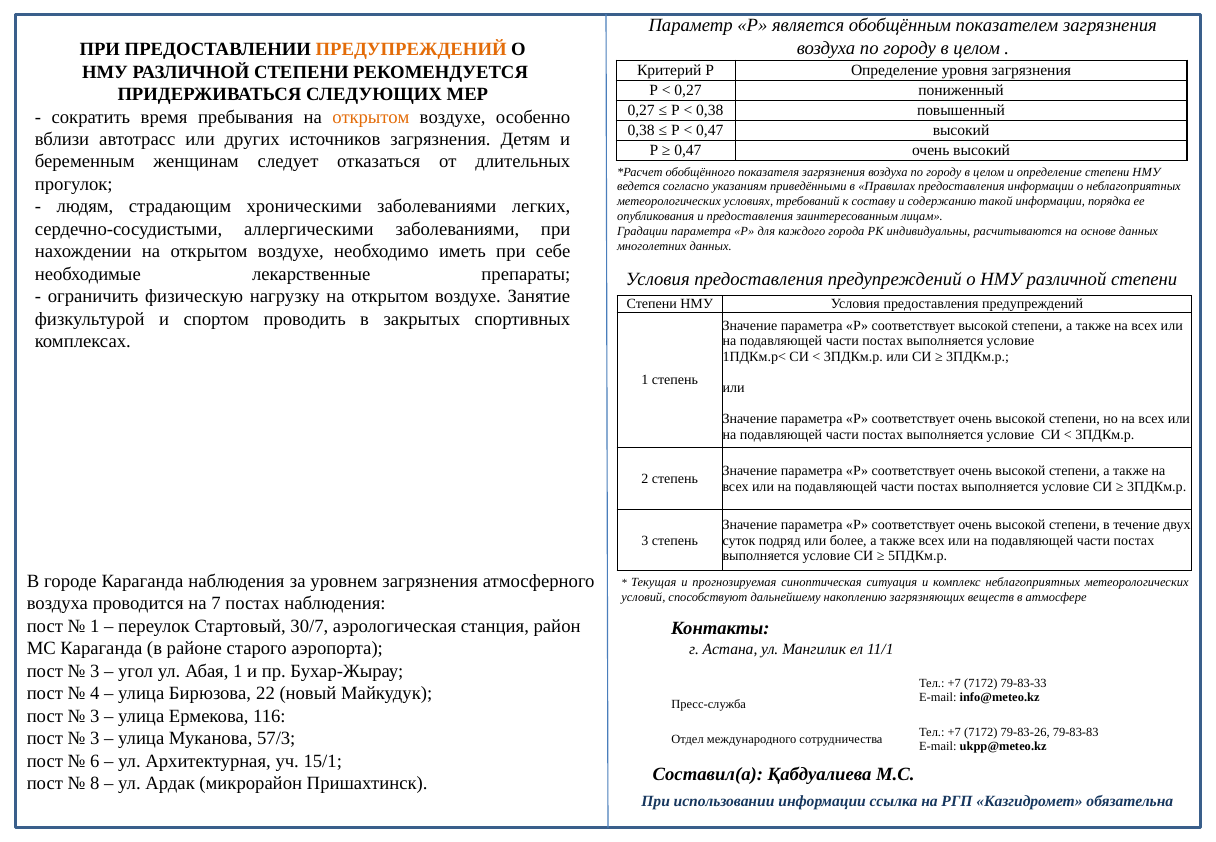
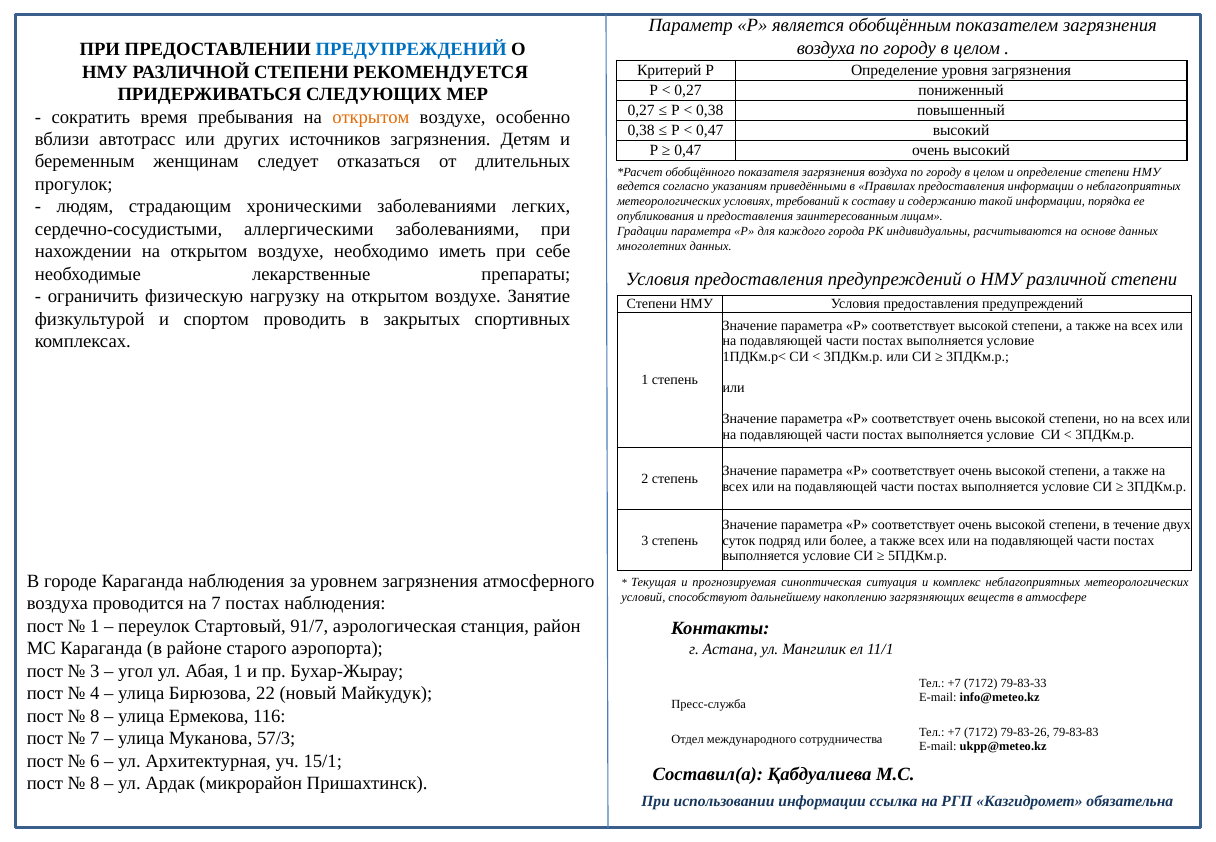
ПРЕДУПРЕЖДЕНИЙ colour: orange -> blue (411, 50)
30/7: 30/7 -> 91/7 (309, 626)
3: 3 -> 8 (95, 716)
3: 3 -> 7 (95, 738)
